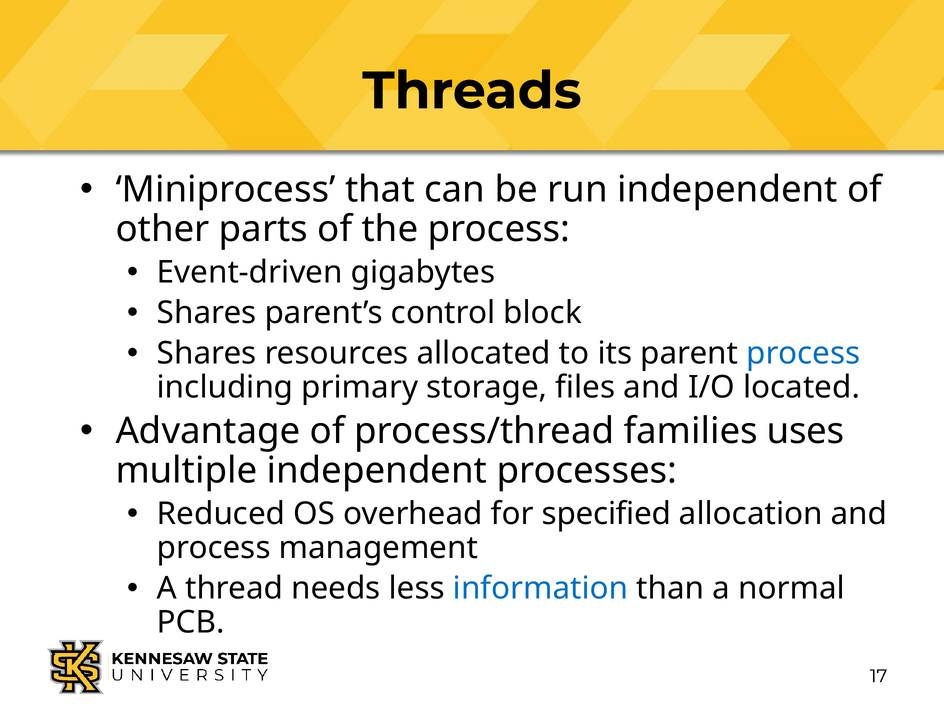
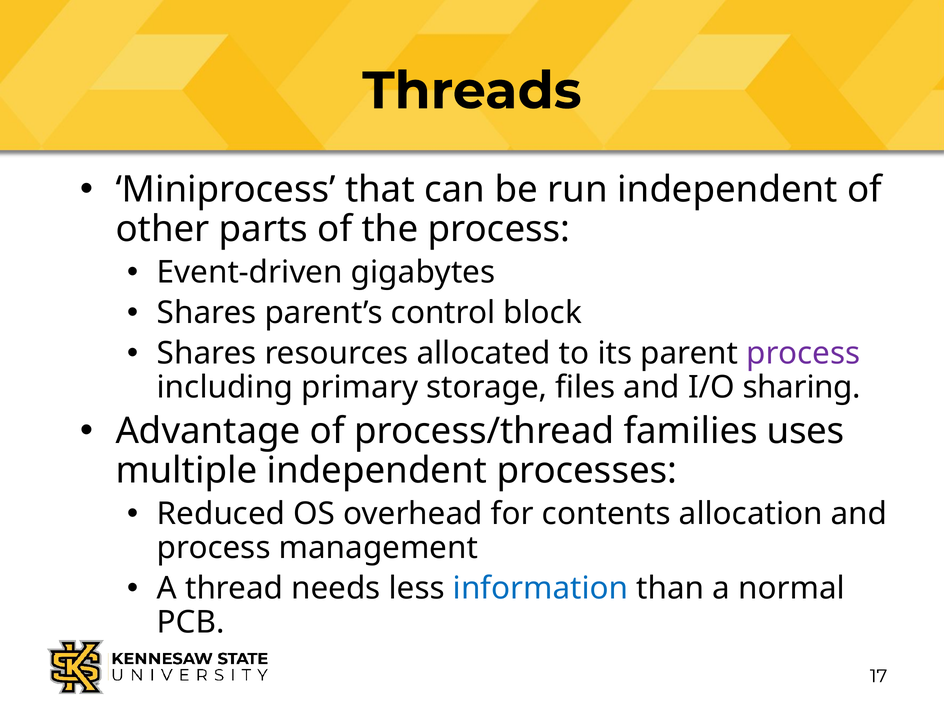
process colour: blue -> purple (803, 354)
located: located -> sharing (802, 388)
specified: specified -> contents (606, 514)
